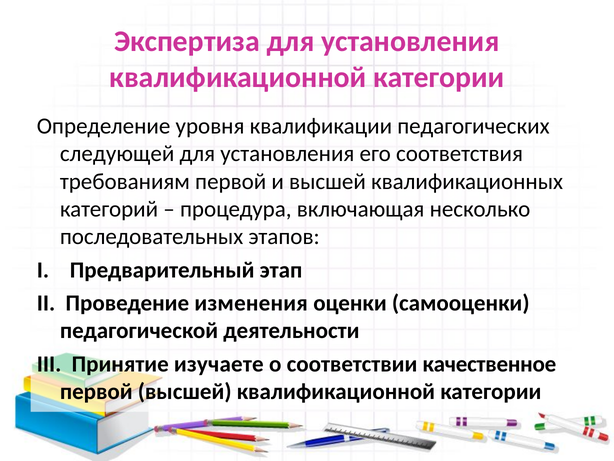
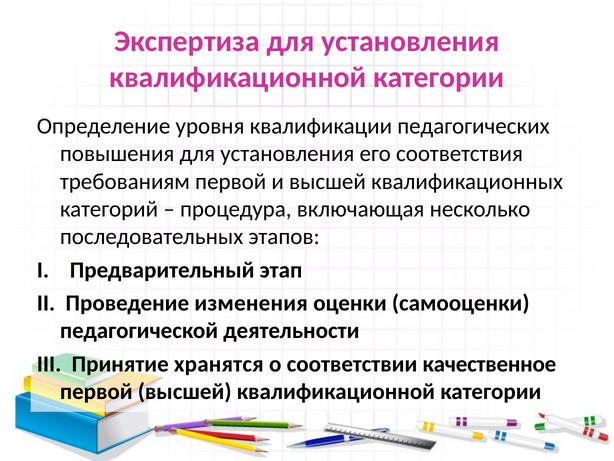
следующей: следующей -> повышения (117, 154)
изучаете: изучаете -> хранятся (219, 364)
